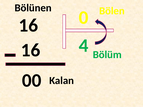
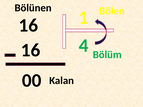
0: 0 -> 1 (83, 18)
